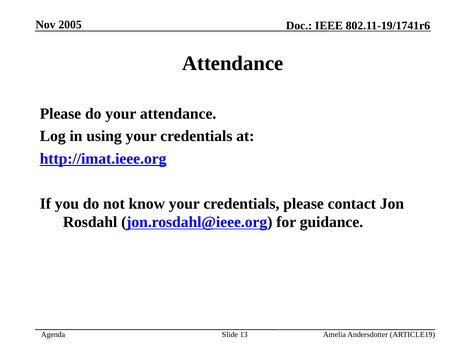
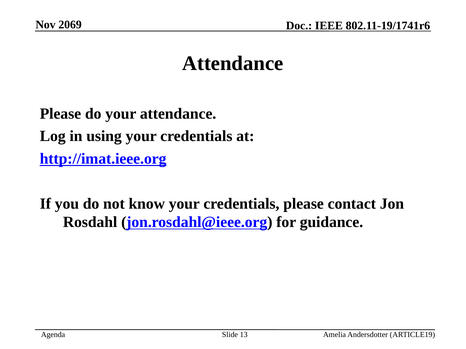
2005: 2005 -> 2069 (70, 25)
